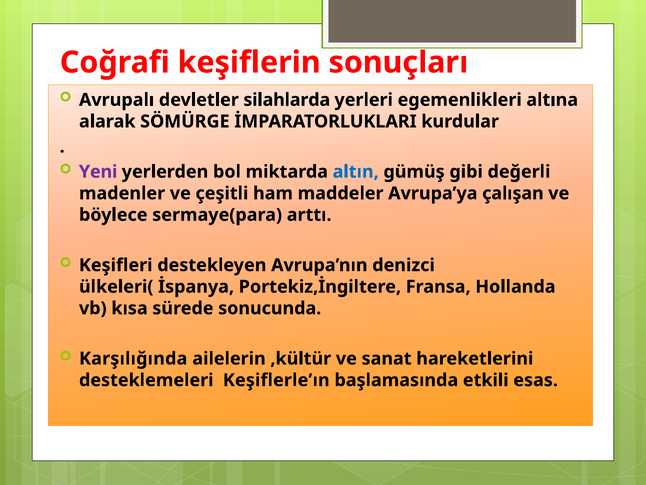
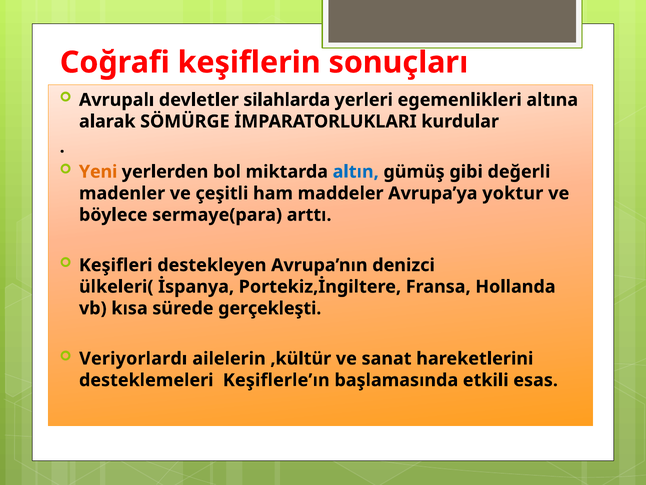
Yeni colour: purple -> orange (98, 172)
çalışan: çalışan -> yoktur (513, 193)
sonucunda: sonucunda -> gerçekleşti (270, 308)
Karşılığında: Karşılığında -> Veriyorlardı (133, 358)
